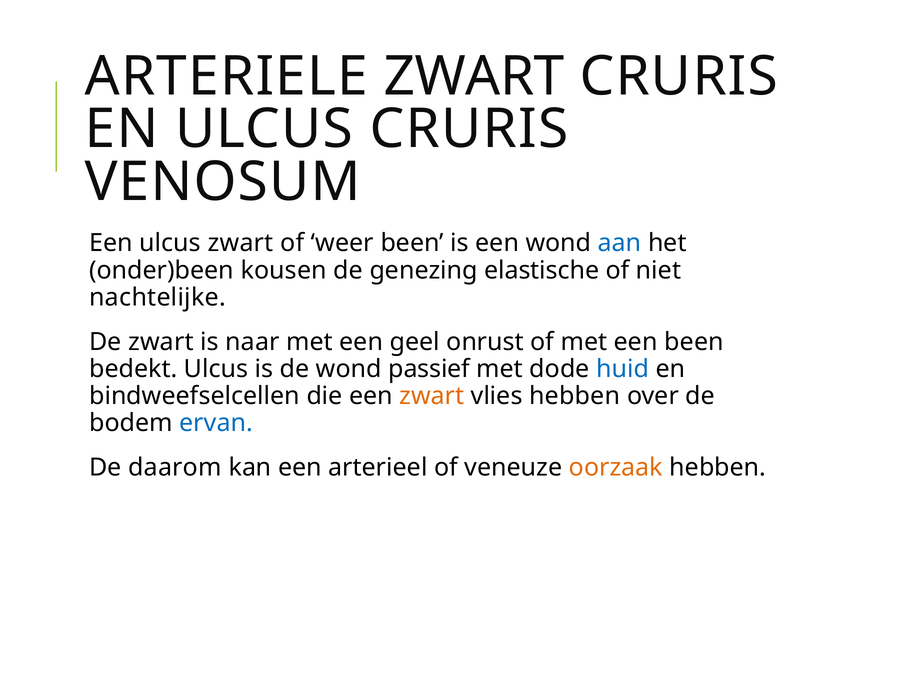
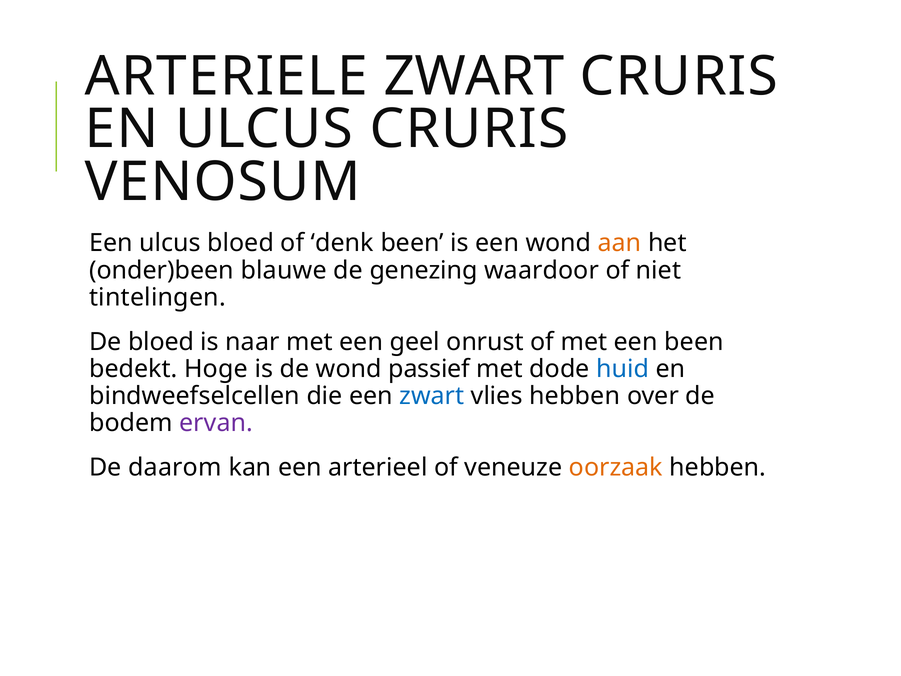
ulcus zwart: zwart -> bloed (241, 243)
weer: weer -> denk (342, 243)
aan colour: blue -> orange (620, 243)
kousen: kousen -> blauwe (284, 270)
elastische: elastische -> waardoor (542, 270)
nachtelijke: nachtelijke -> tintelingen (158, 297)
De zwart: zwart -> bloed (161, 342)
bedekt Ulcus: Ulcus -> Hoge (216, 369)
zwart colour: orange -> blue (432, 396)
ervan colour: blue -> purple (216, 423)
